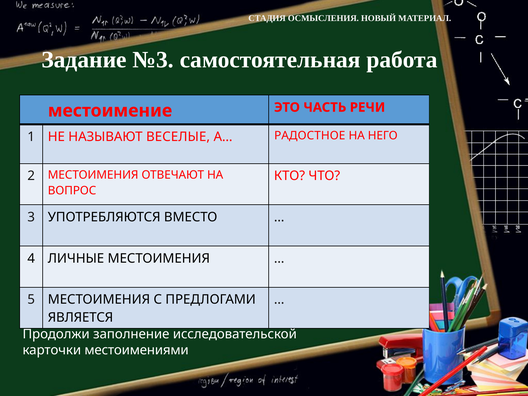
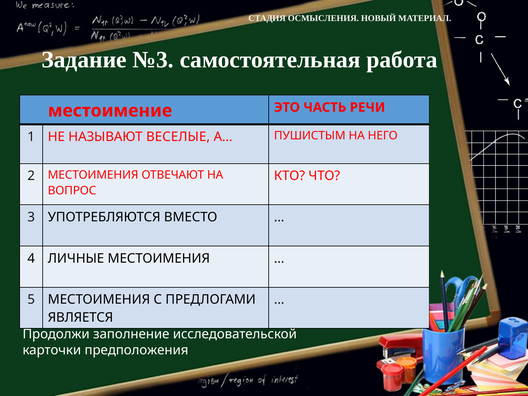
РАДОСТНОЕ: РАДОСТНОЕ -> ПУШИСТЫМ (310, 136)
местоимениями: местоимениями -> предположения (136, 350)
